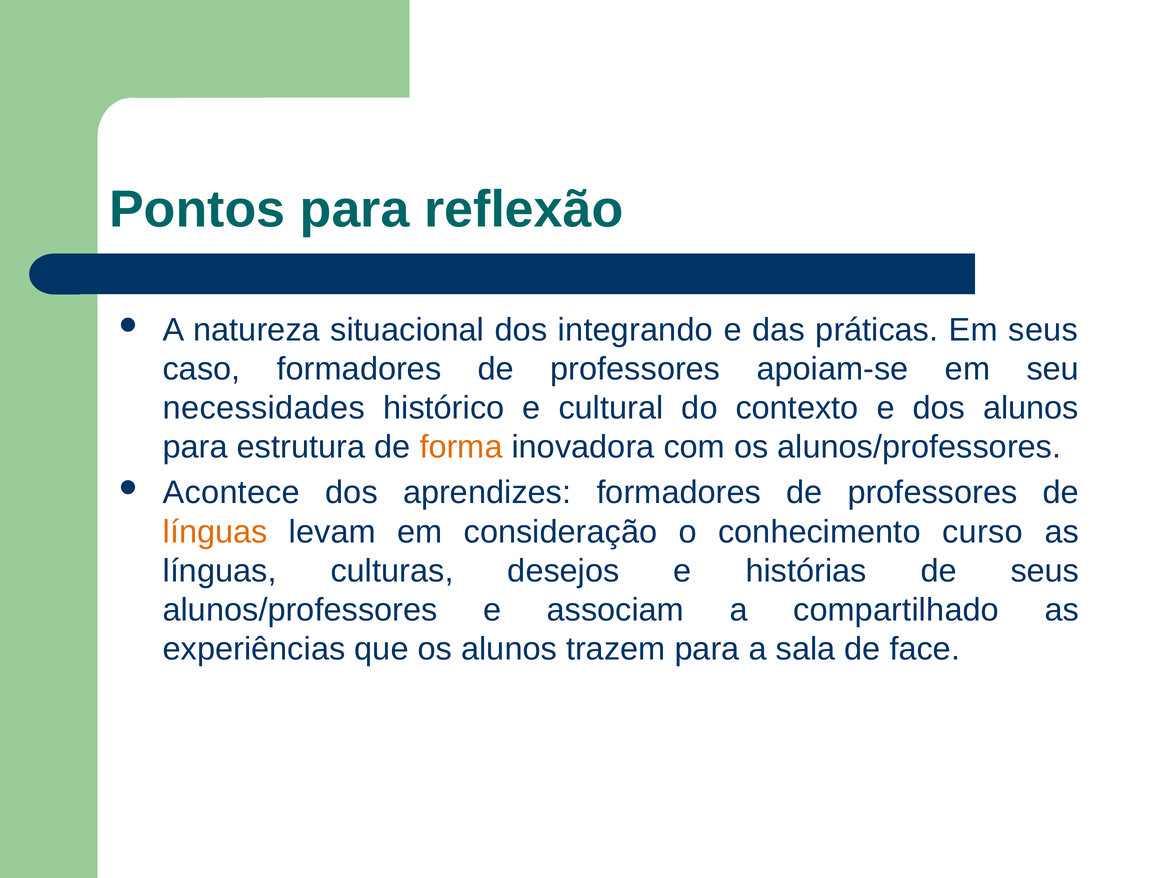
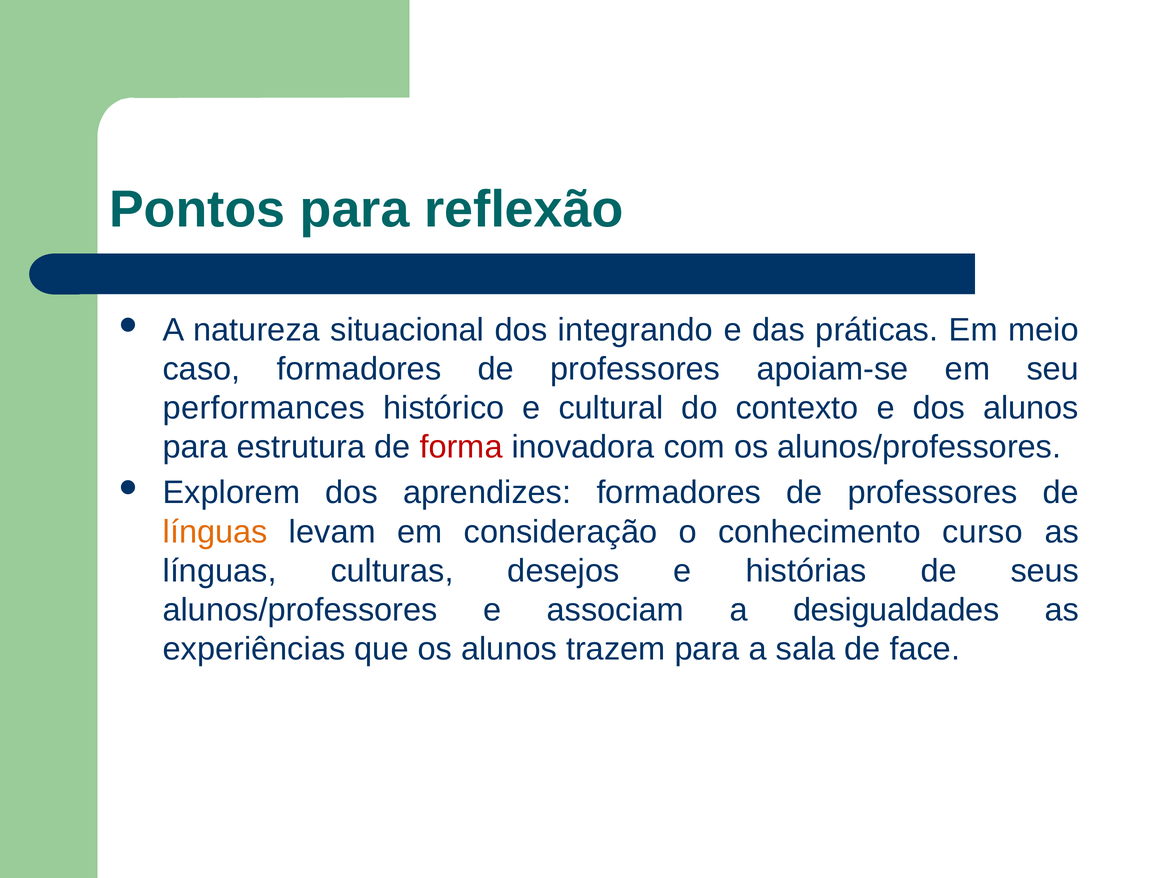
Em seus: seus -> meio (1043, 330)
necessidades: necessidades -> performances (264, 408)
forma colour: orange -> red (461, 447)
Acontece: Acontece -> Explorem (231, 492)
compartilhado: compartilhado -> desigualdades (896, 610)
